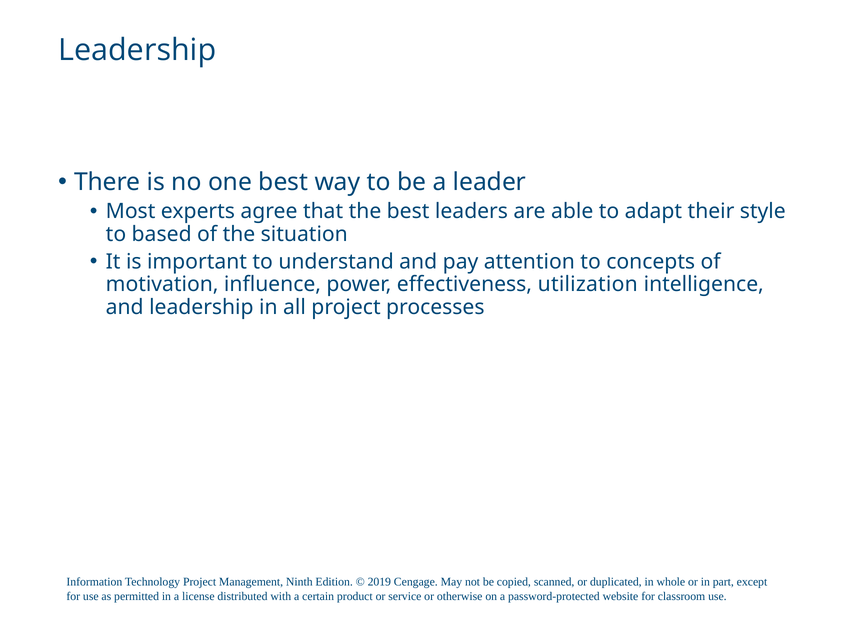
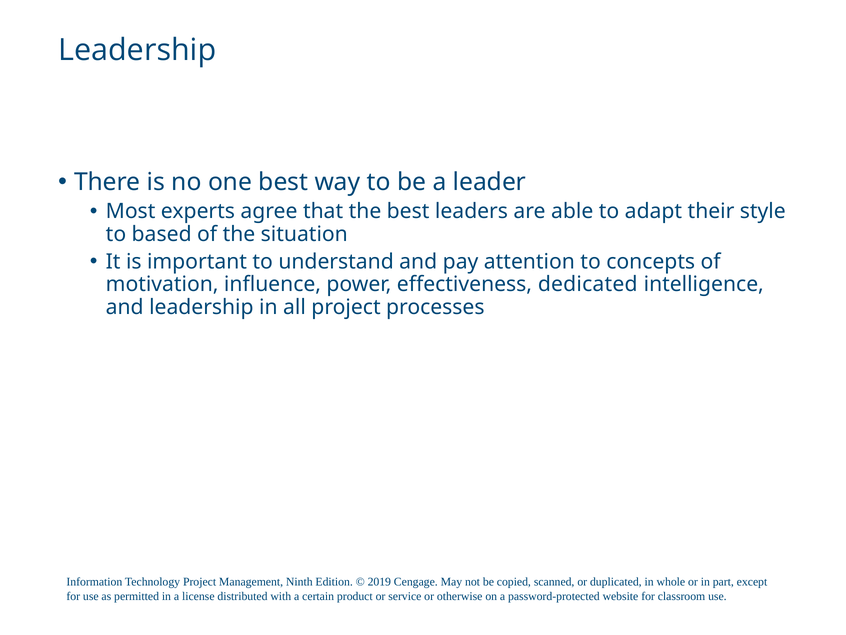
utilization: utilization -> dedicated (588, 284)
